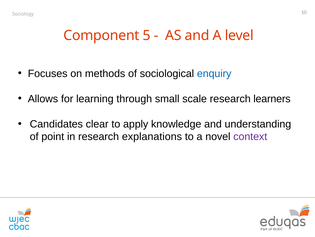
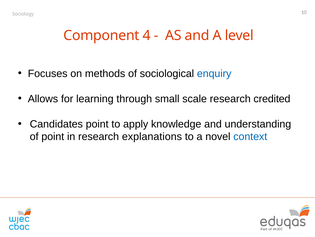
5: 5 -> 4 (147, 35)
learners: learners -> credited (272, 99)
Candidates clear: clear -> point (97, 124)
context colour: purple -> blue (250, 136)
